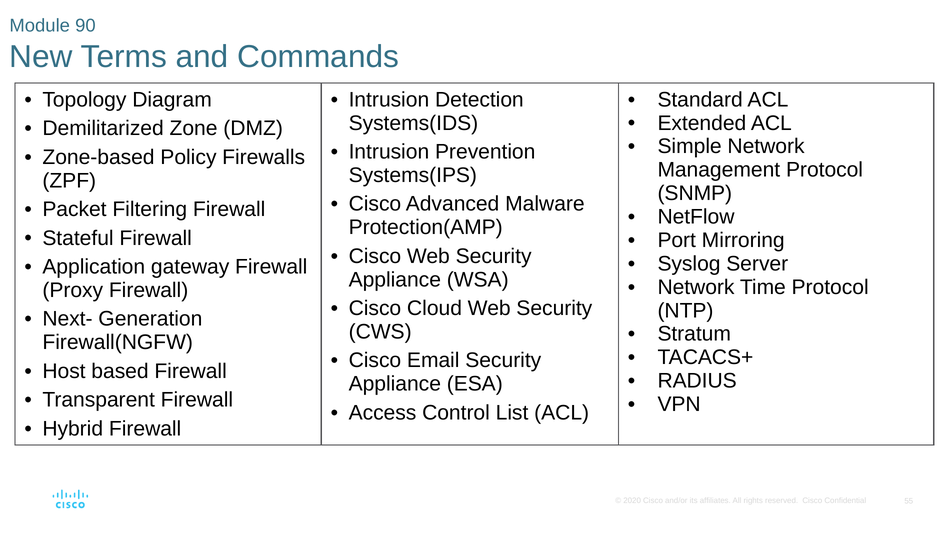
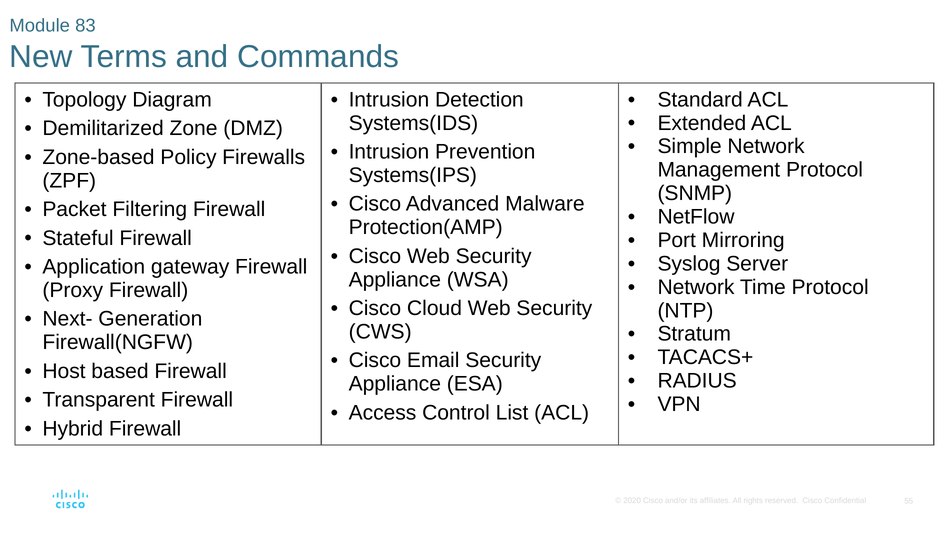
90: 90 -> 83 (85, 26)
